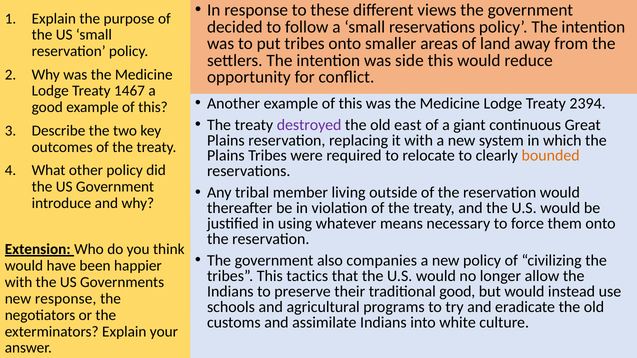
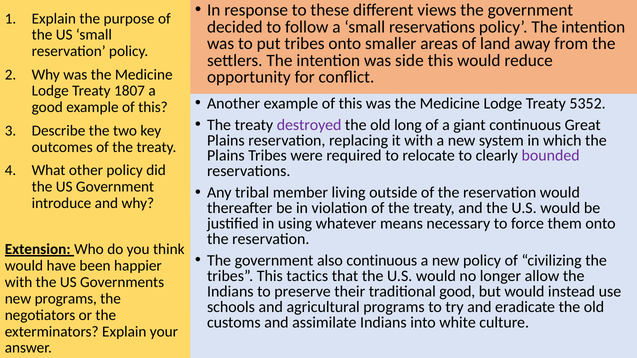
1467: 1467 -> 1807 (129, 91)
2394: 2394 -> 5352 (588, 103)
east: east -> long (408, 125)
bounded colour: orange -> purple (551, 156)
also companies: companies -> continuous (382, 261)
new response: response -> programs (66, 299)
